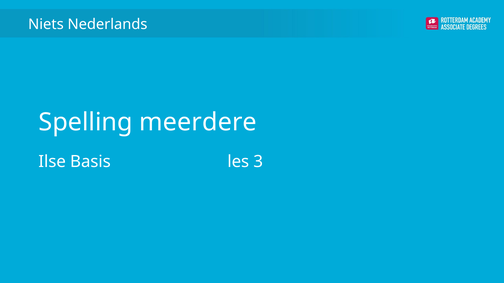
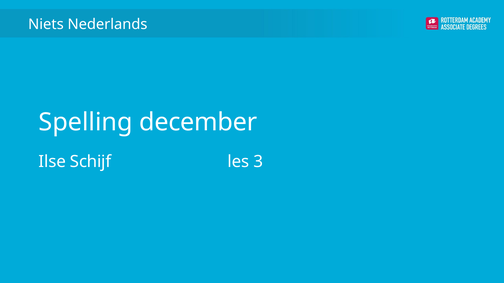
meerdere: meerdere -> december (198, 122)
Basis: Basis -> Schijf (91, 162)
